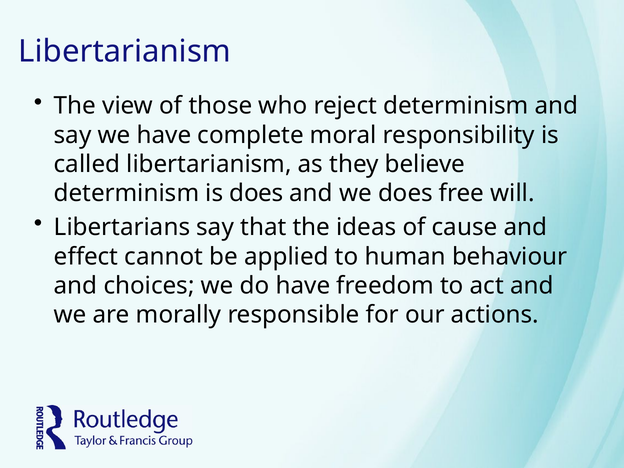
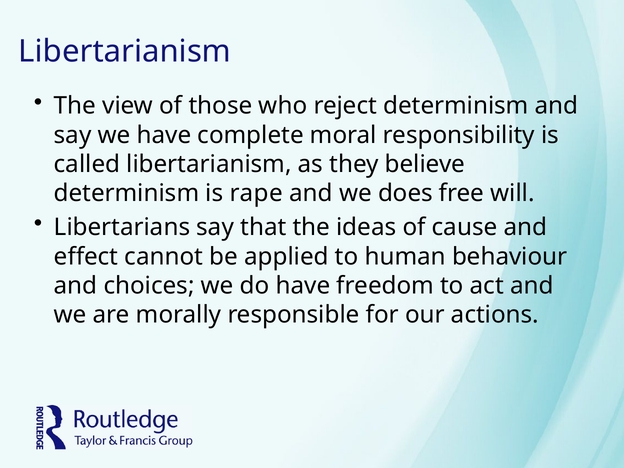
is does: does -> rape (256, 193)
